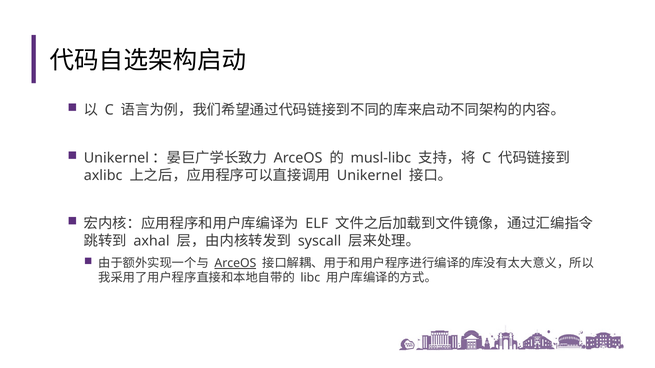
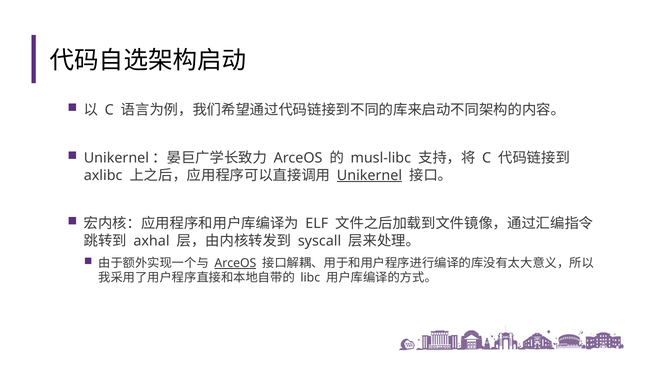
Unikernel underline: none -> present (369, 176)
